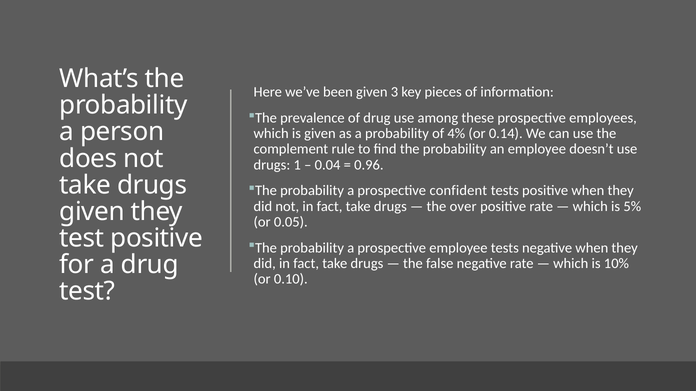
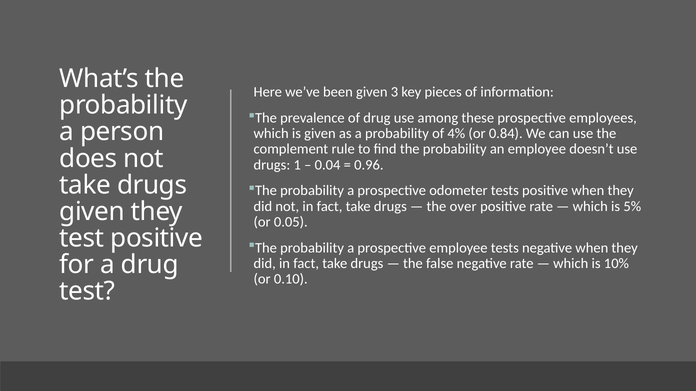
0.14: 0.14 -> 0.84 (506, 134)
confident: confident -> odometer (458, 191)
